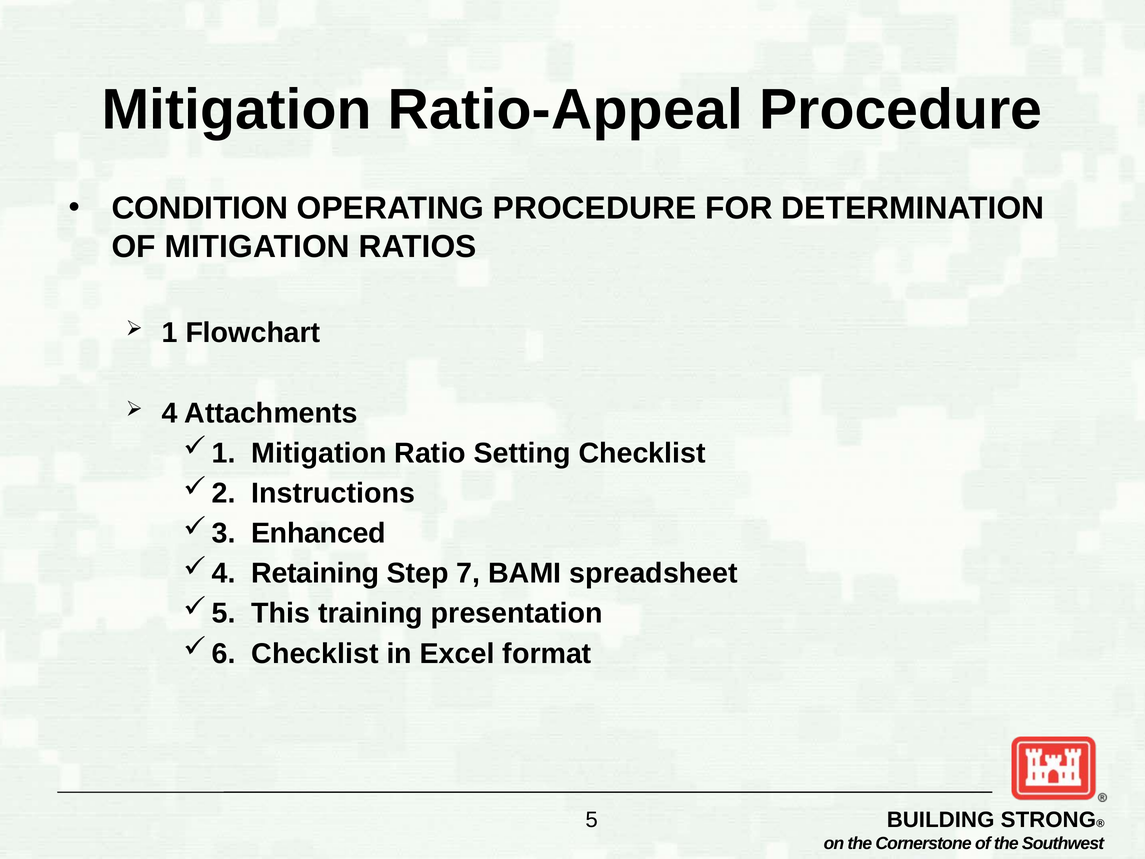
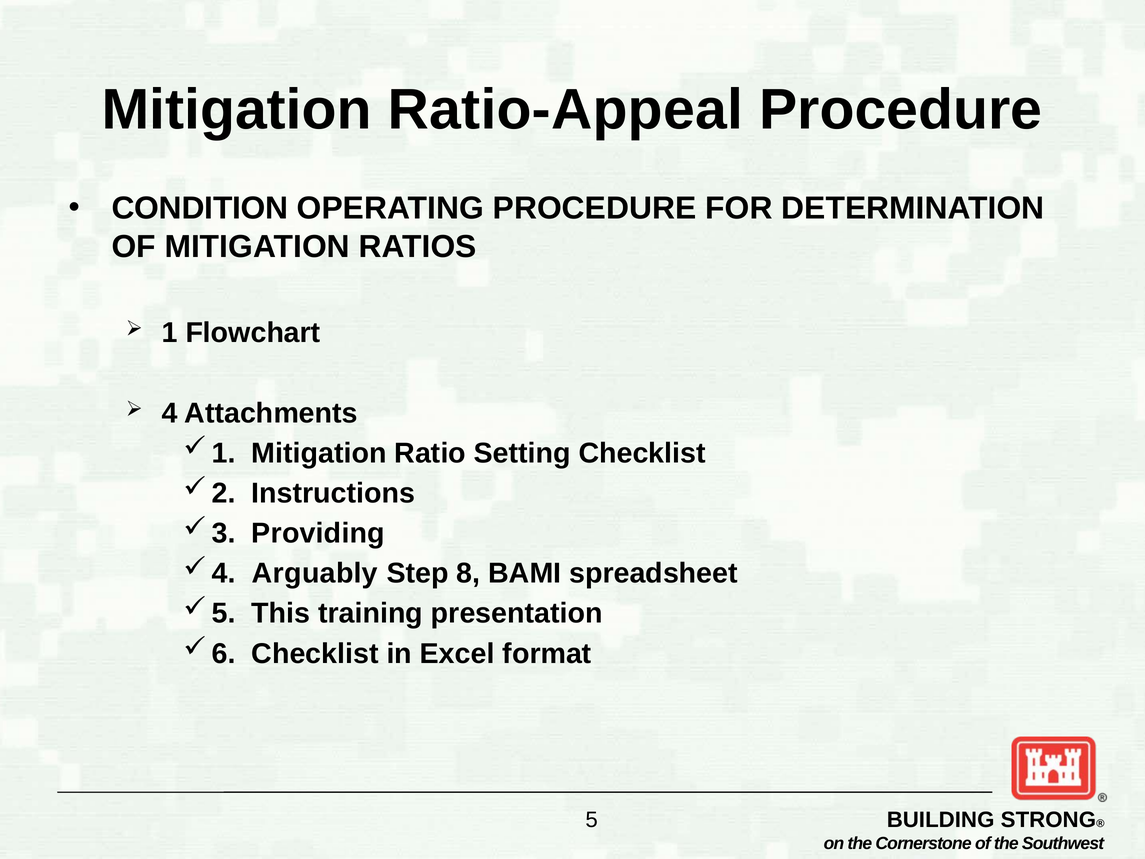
Enhanced: Enhanced -> Providing (318, 533)
Retaining: Retaining -> Arguably (315, 573)
7: 7 -> 8 (468, 573)
